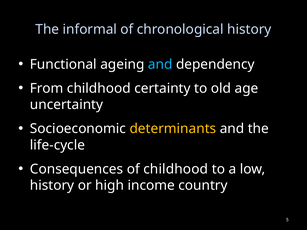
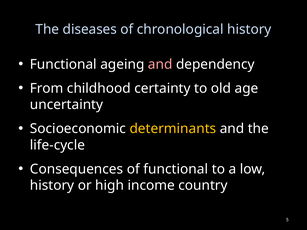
informal: informal -> diseases (90, 29)
and colour: light blue -> pink (160, 64)
of childhood: childhood -> functional (176, 169)
